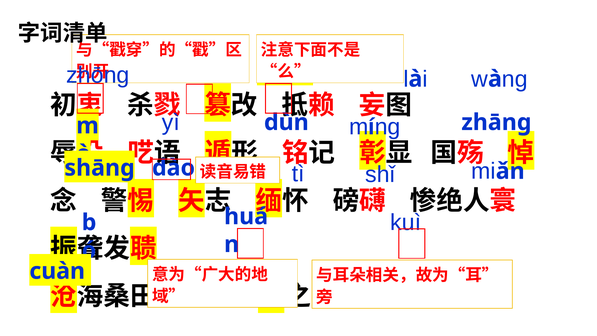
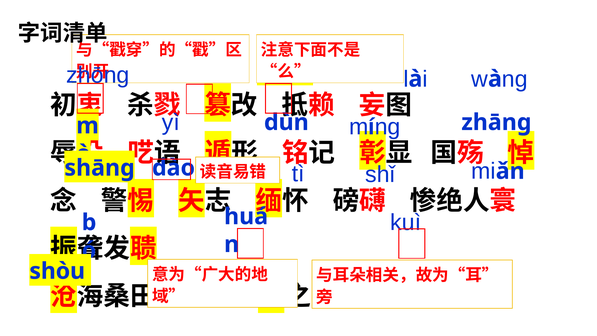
cuàn: cuàn -> shòu (57, 271)
